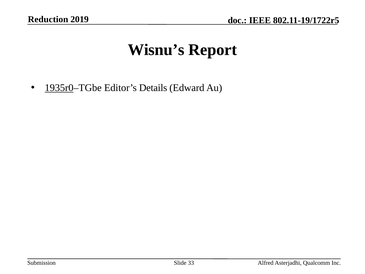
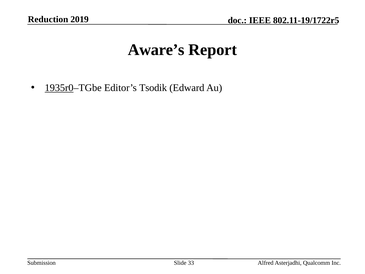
Wisnu’s: Wisnu’s -> Aware’s (156, 50)
Details: Details -> Tsodik (153, 88)
